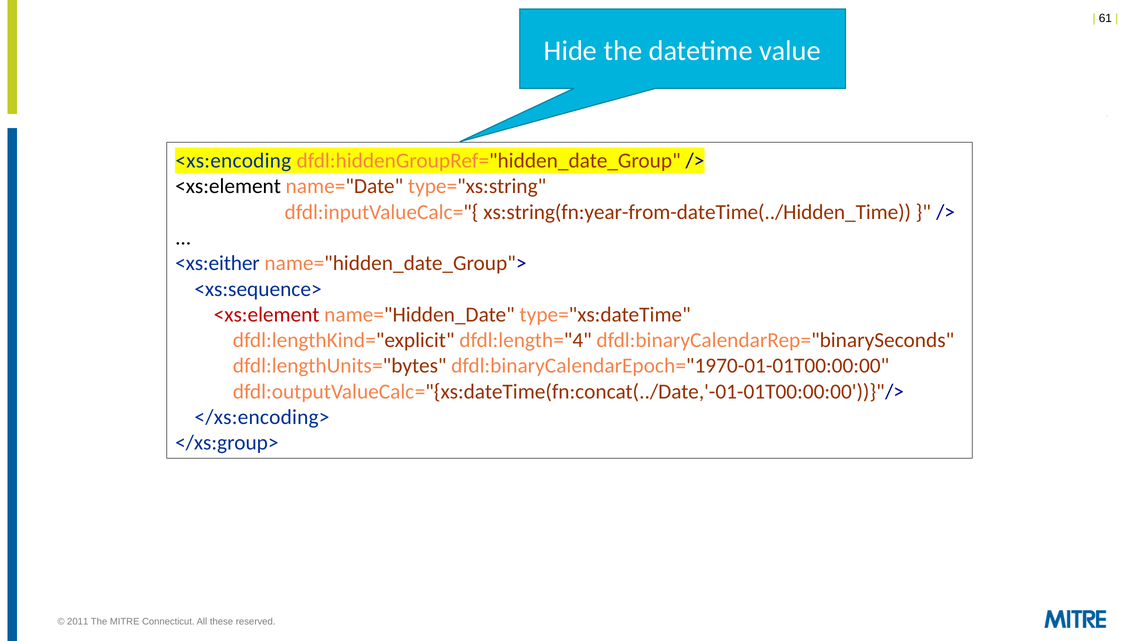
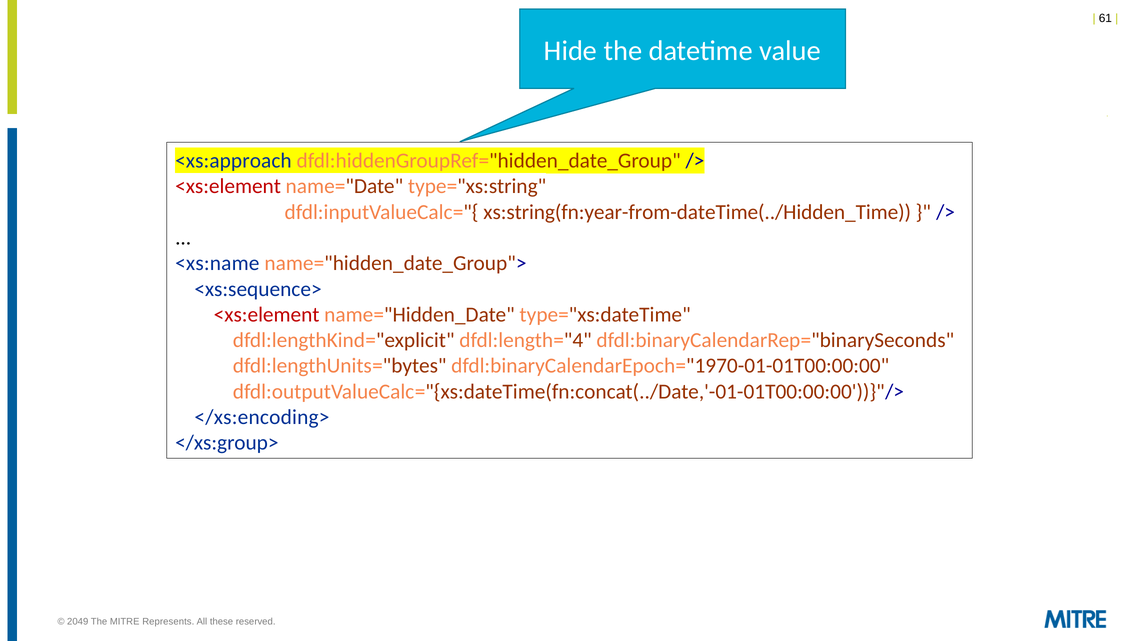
<xs:encoding: <xs:encoding -> <xs:approach (233, 161)
<xs:element colour: black -> red (228, 186)
<xs:either: <xs:either -> <xs:name (217, 263)
2011: 2011 -> 2049 (78, 621)
Connecticut: Connecticut -> Represents (168, 621)
